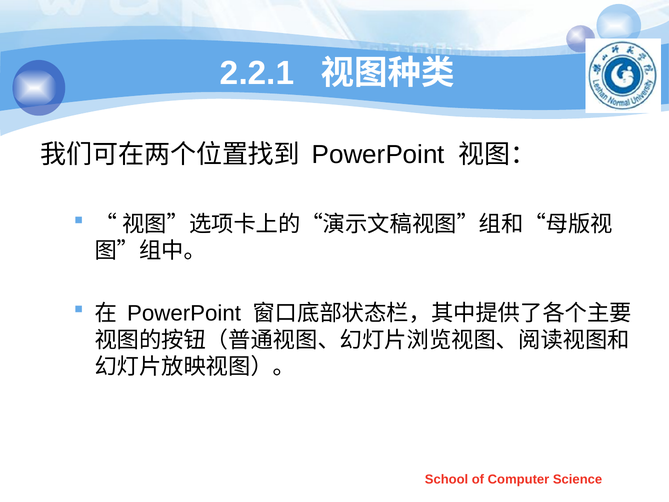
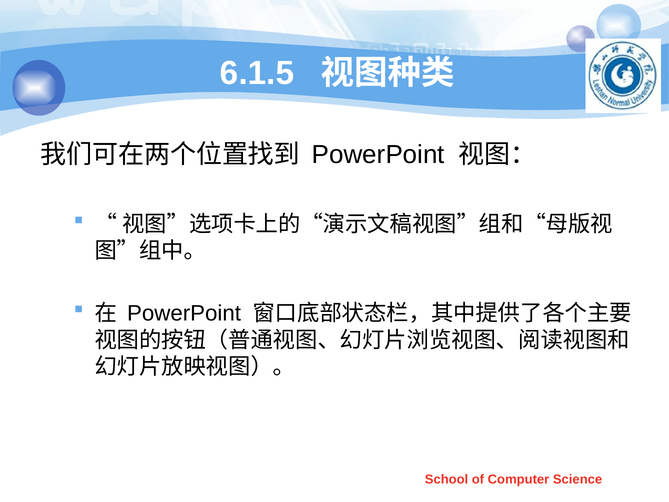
2.2.1: 2.2.1 -> 6.1.5 (257, 73)
